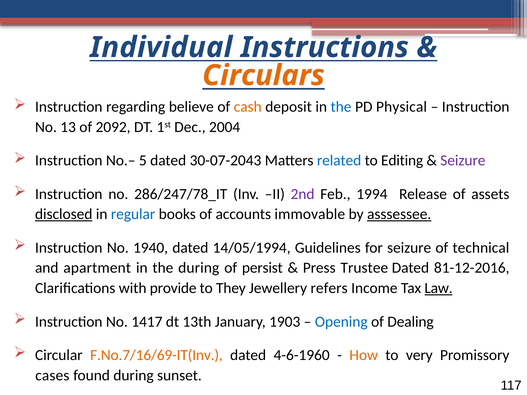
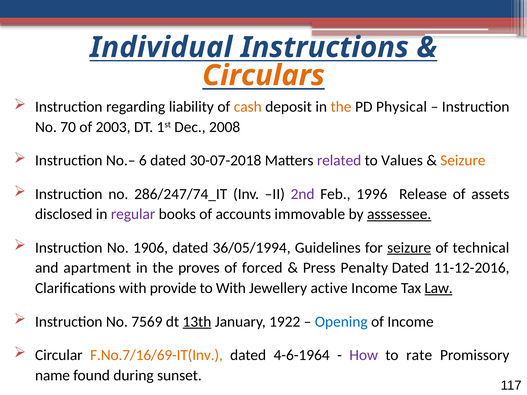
believe: believe -> liability (191, 107)
the colour: blue -> orange (341, 107)
13: 13 -> 70 (68, 127)
2092: 2092 -> 2003 (113, 127)
2004: 2004 -> 2008 (225, 127)
5: 5 -> 6 (143, 161)
30-07-2043: 30-07-2043 -> 30-07-2018 (226, 161)
related colour: blue -> purple (339, 161)
Editing: Editing -> Values (402, 161)
Seizure colour: purple -> orange (463, 161)
286/247/78_IT: 286/247/78_IT -> 286/247/74_IT (181, 194)
1994: 1994 -> 1996 (372, 194)
disclosed underline: present -> none (64, 214)
regular colour: blue -> purple (133, 214)
1940: 1940 -> 1906 (151, 248)
14/05/1994: 14/05/1994 -> 36/05/1994 (252, 248)
seizure underline: none -> present (409, 248)
the during: during -> proves (199, 268)
persist: persist -> forced (262, 268)
Trustee: Trustee -> Penalty (364, 268)
81-12-2016: 81-12-2016 -> 11-12-2016 (472, 268)
to They: They -> With (231, 288)
refers: refers -> active (329, 288)
1417: 1417 -> 7569 (147, 322)
13th underline: none -> present (197, 322)
1903: 1903 -> 1922 (285, 322)
of Dealing: Dealing -> Income (411, 322)
4-6-1960: 4-6-1960 -> 4-6-1964 (302, 355)
How colour: orange -> purple (364, 355)
very: very -> rate (419, 355)
cases: cases -> name (52, 376)
